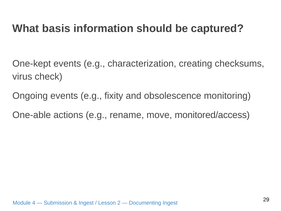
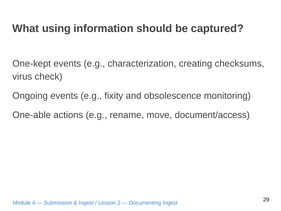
basis: basis -> using (56, 28)
monitored/access: monitored/access -> document/access (212, 115)
